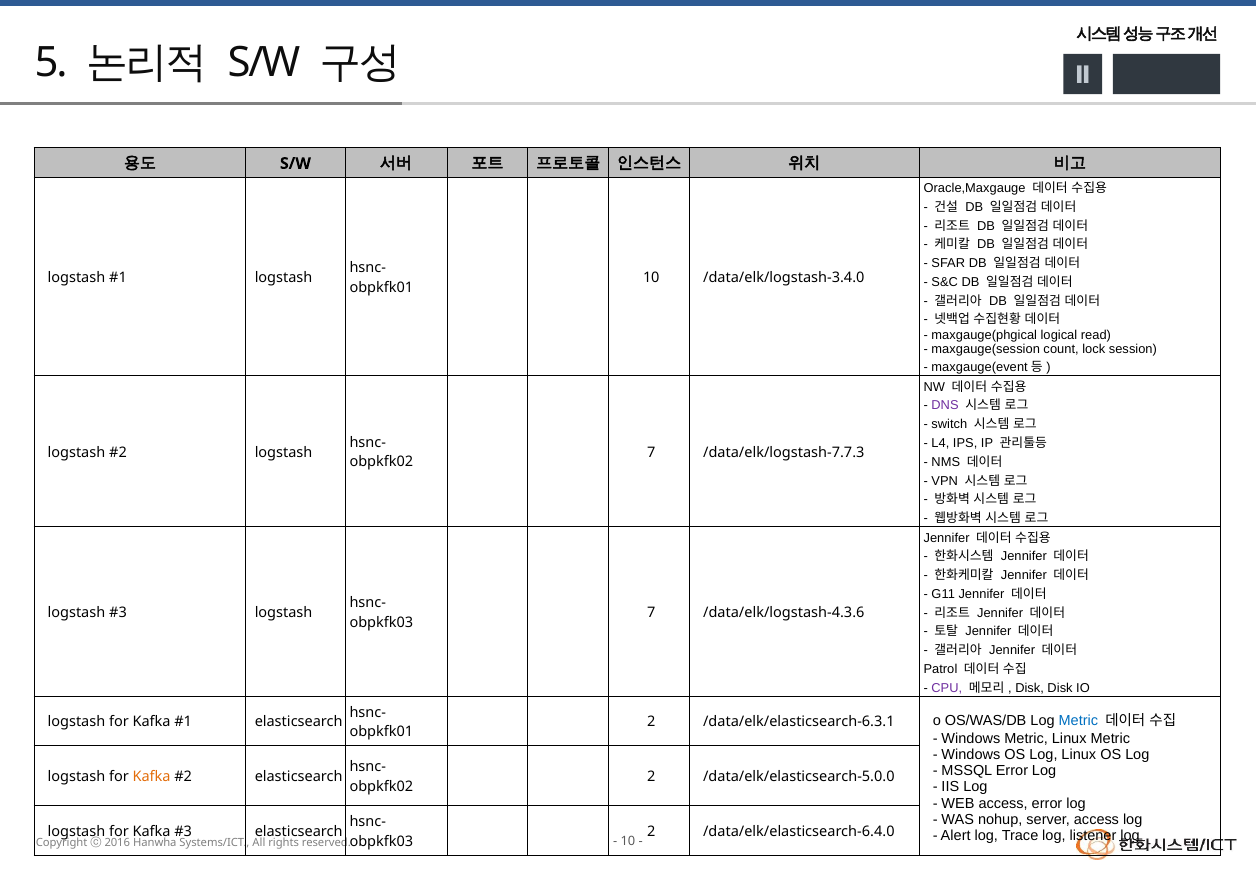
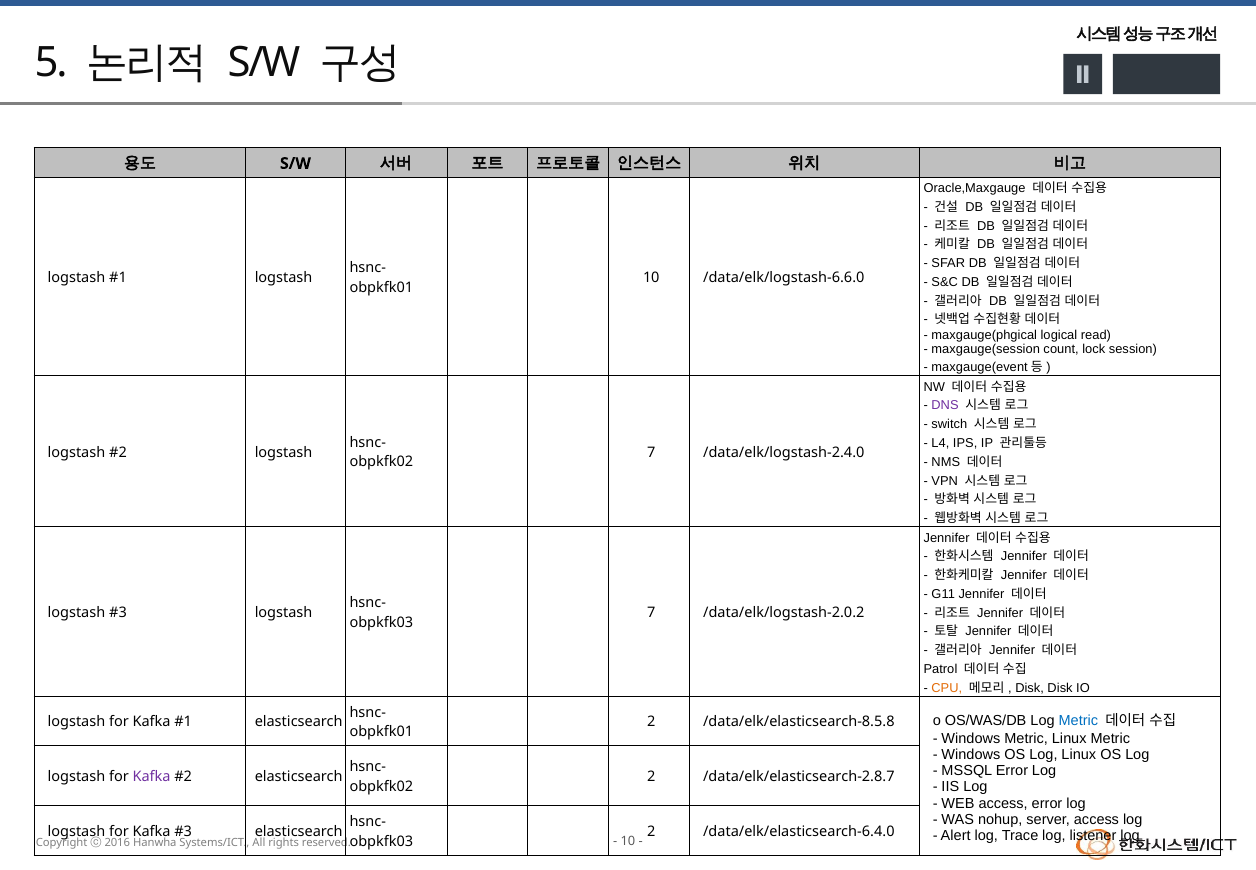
/data/elk/logstash-3.4.0: /data/elk/logstash-3.4.0 -> /data/elk/logstash-6.6.0 (784, 277)
/data/elk/logstash-7.7.3: /data/elk/logstash-7.7.3 -> /data/elk/logstash-2.4.0 (784, 452)
/data/elk/logstash-4.3.6: /data/elk/logstash-4.3.6 -> /data/elk/logstash-2.0.2 (784, 612)
CPU colour: purple -> orange (947, 688)
/data/elk/elasticsearch-6.3.1: /data/elk/elasticsearch-6.3.1 -> /data/elk/elasticsearch-8.5.8 (799, 722)
Kafka colour: orange -> purple (152, 776)
/data/elk/elasticsearch-5.0.0: /data/elk/elasticsearch-5.0.0 -> /data/elk/elasticsearch-2.8.7 (799, 776)
